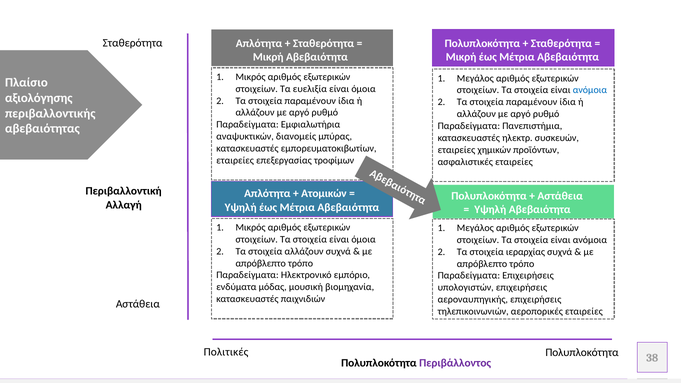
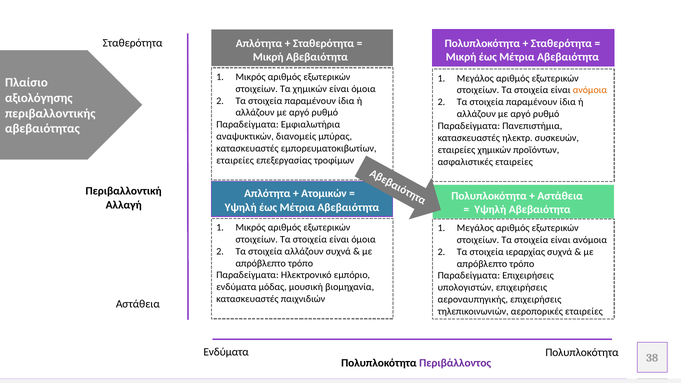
Τα ευελιξία: ευελιξία -> χημικών (310, 89)
ανόμοια colour: blue -> orange (590, 90)
Πολιτικές: Πολιτικές -> Ενδύματα (226, 352)
